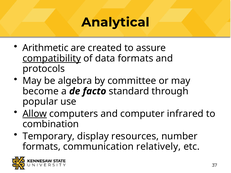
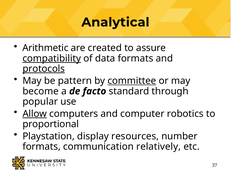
protocols underline: none -> present (44, 69)
algebra: algebra -> pattern (75, 81)
committee underline: none -> present (132, 81)
infrared: infrared -> robotics (185, 114)
combination: combination -> proportional (51, 124)
Temporary: Temporary -> Playstation (49, 136)
